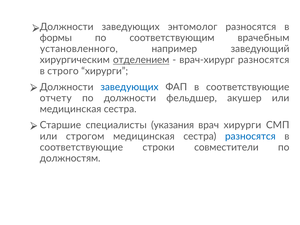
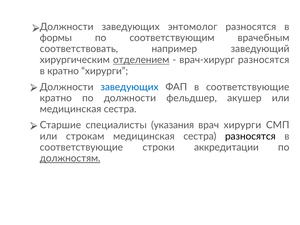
установленного: установленного -> соответствовать (79, 49)
в строго: строго -> кратно (63, 71)
отчету: отчету -> кратно (56, 98)
строгом: строгом -> строкам (85, 136)
разносятся colour: blue -> black (250, 136)
совместители: совместители -> аккредитации (226, 147)
должностям underline: none -> present (70, 158)
